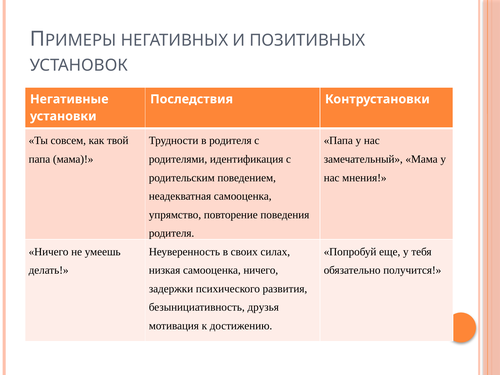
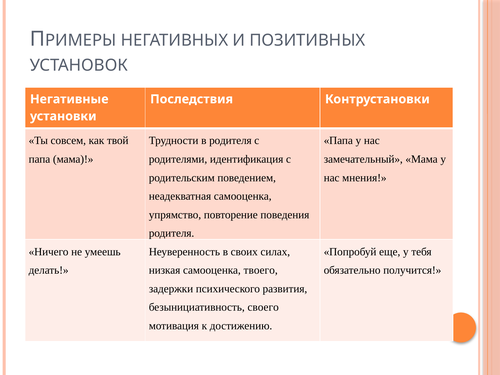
самооценка ничего: ничего -> твоего (261, 270)
друзья: друзья -> своего (263, 307)
